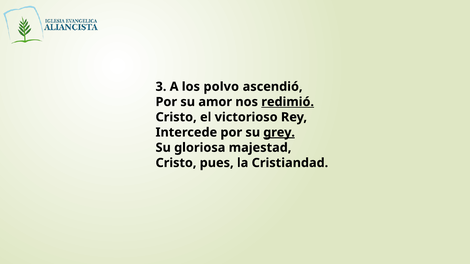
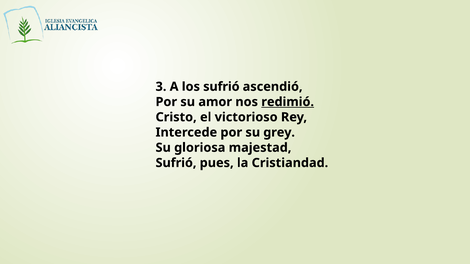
los polvo: polvo -> sufrió (221, 87)
grey underline: present -> none (279, 133)
Cristo: Cristo -> Sufrió (176, 163)
